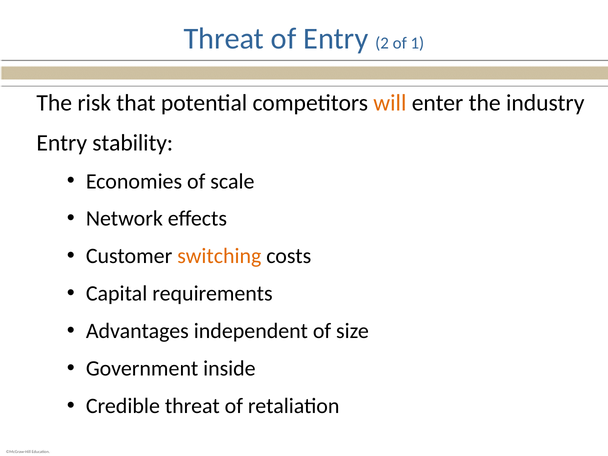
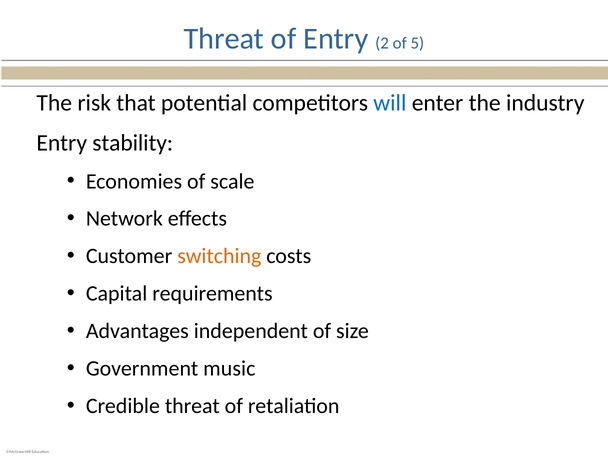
1: 1 -> 5 (417, 43)
will colour: orange -> blue (390, 103)
inside: inside -> music (229, 369)
